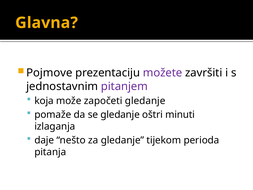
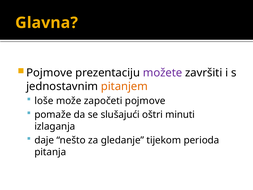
pitanjem colour: purple -> orange (124, 86)
koja: koja -> loše (44, 101)
započeti gledanje: gledanje -> pojmove (145, 101)
se gledanje: gledanje -> slušajući (120, 114)
